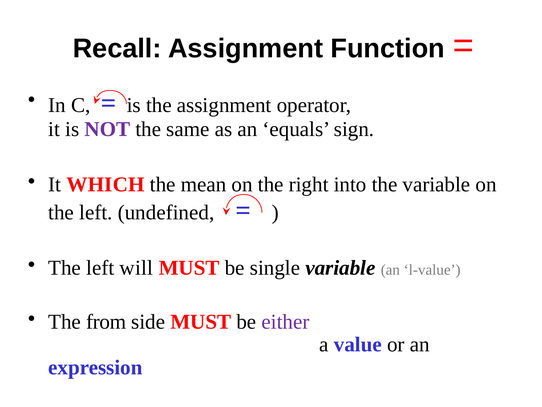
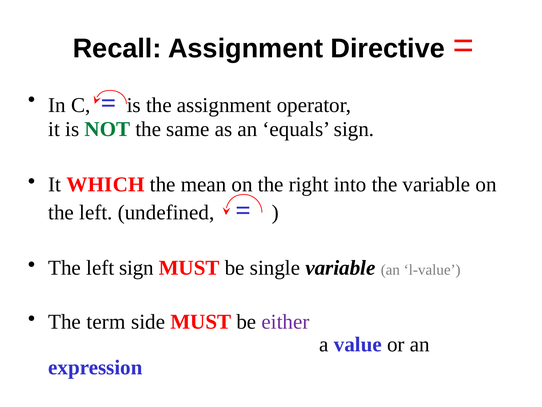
Function: Function -> Directive (388, 48)
NOT colour: purple -> green (107, 129)
left will: will -> sign (137, 268)
from: from -> term (106, 322)
